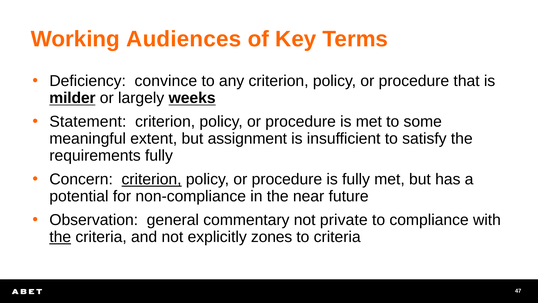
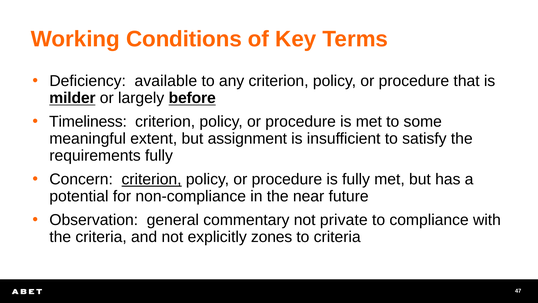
Audiences: Audiences -> Conditions (184, 39)
convince: convince -> available (166, 81)
weeks: weeks -> before (192, 98)
Statement: Statement -> Timeliness (88, 122)
the underline: present -> none (60, 237)
